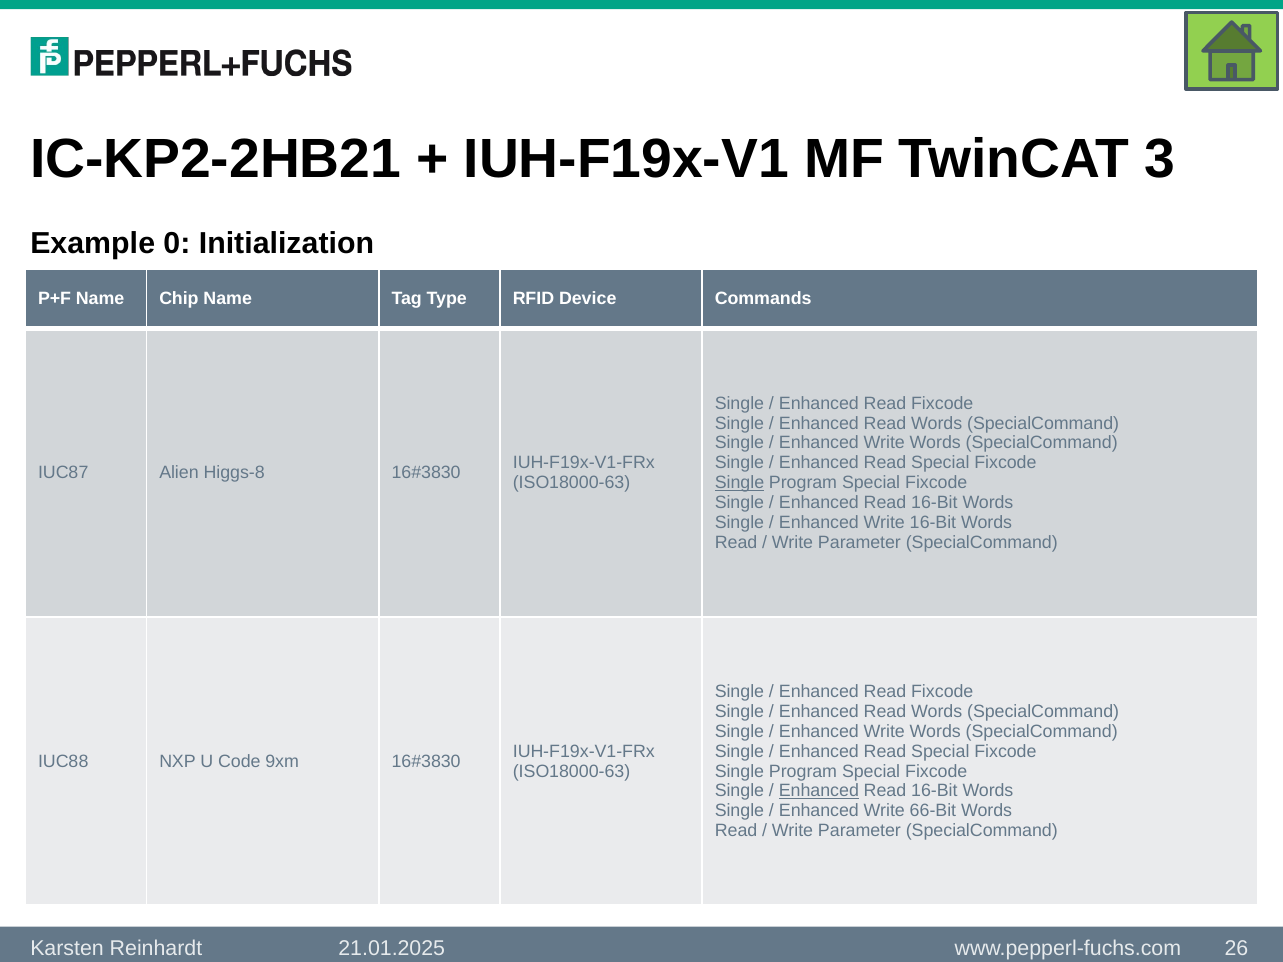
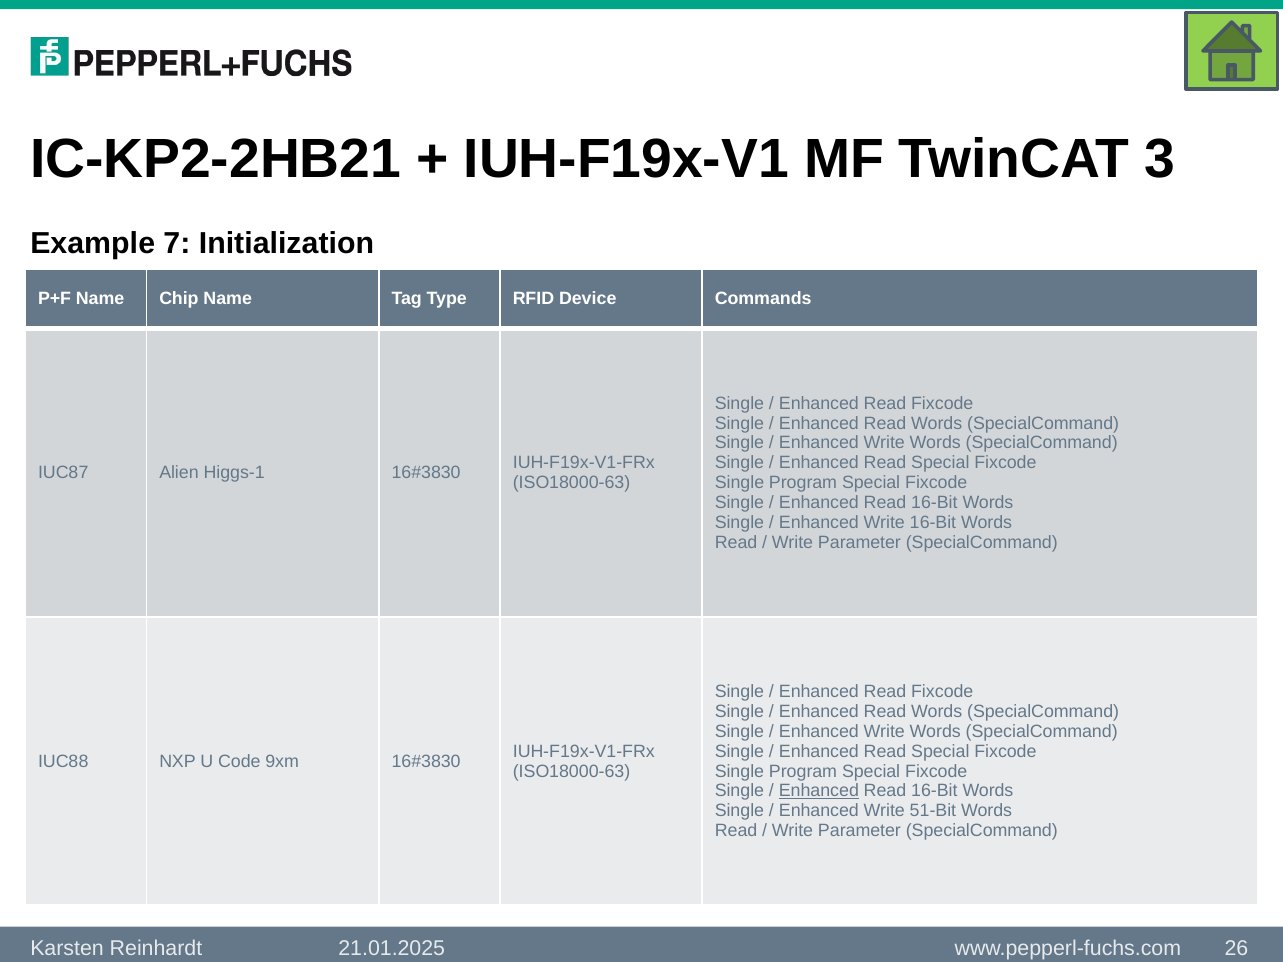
0: 0 -> 7 (177, 243)
Higgs-8: Higgs-8 -> Higgs-1 (234, 473)
Single underline: present -> none (740, 483)
66-Bit: 66-Bit -> 51-Bit (933, 811)
